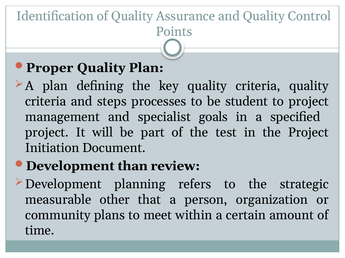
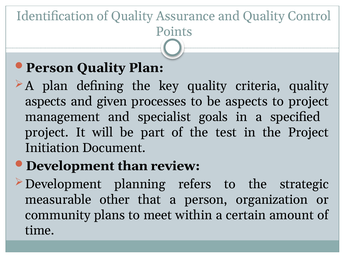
Proper: Proper -> Person (50, 68)
criteria: criteria -> aspects (46, 102)
steps: steps -> given (112, 102)
be student: student -> aspects (246, 102)
